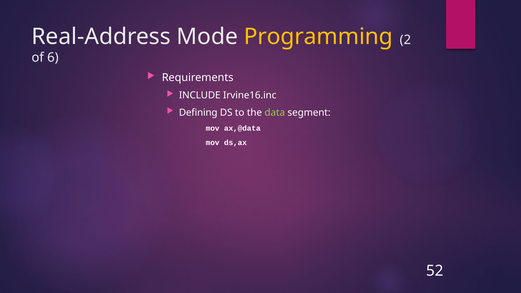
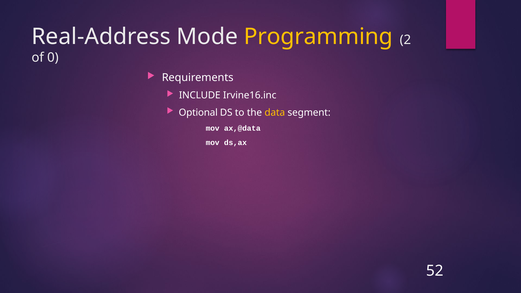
6: 6 -> 0 (53, 57)
Defining: Defining -> Optional (198, 112)
data colour: light green -> yellow (275, 112)
